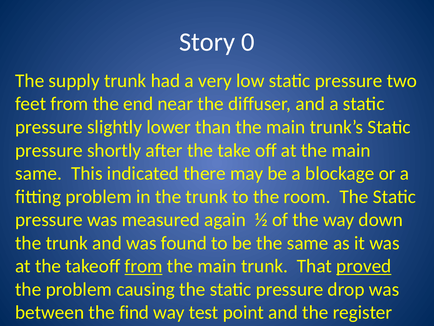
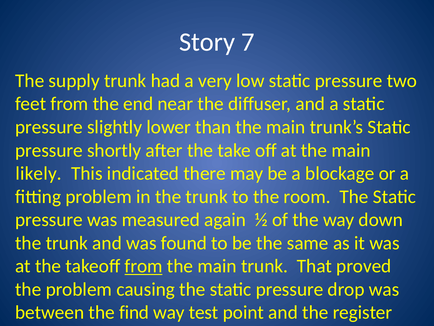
0: 0 -> 7 (248, 42)
same: same -> likely (39, 173)
proved underline: present -> none (364, 266)
